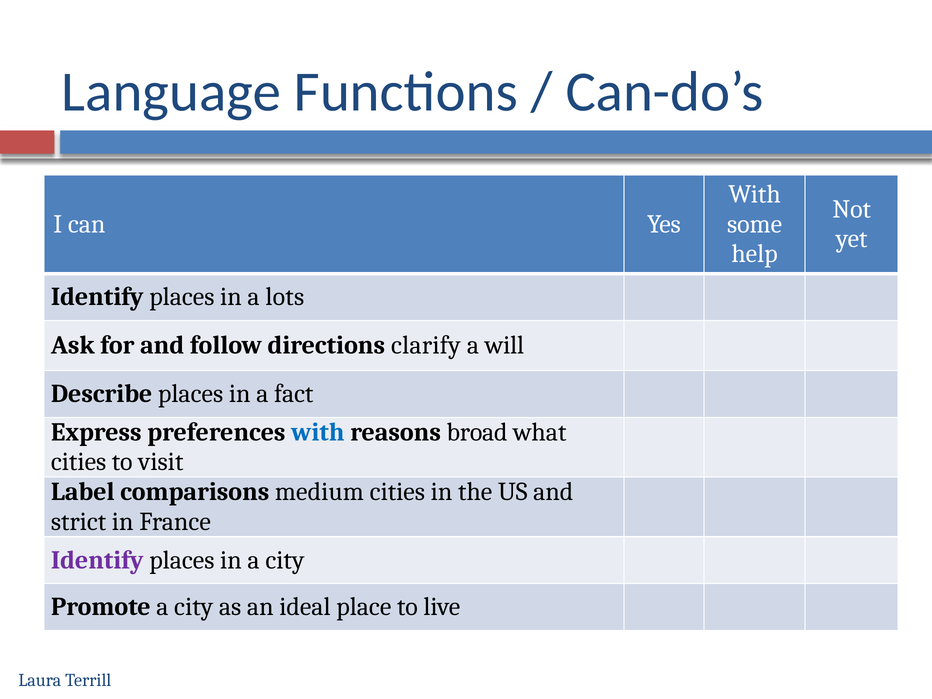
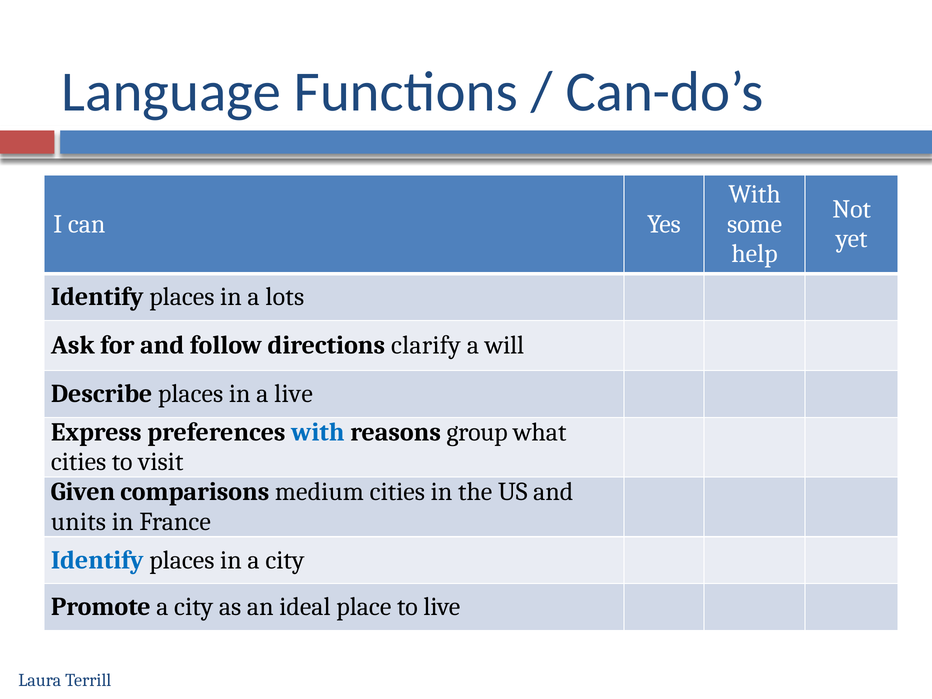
a fact: fact -> live (294, 394)
broad: broad -> group (477, 432)
Label: Label -> Given (83, 492)
strict: strict -> units (78, 522)
Identify colour: purple -> blue (97, 560)
